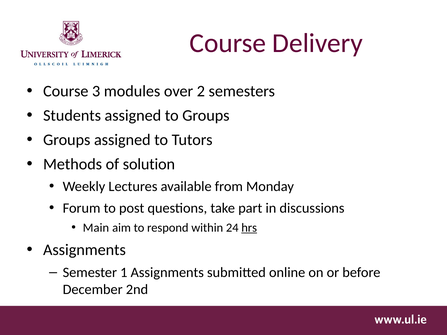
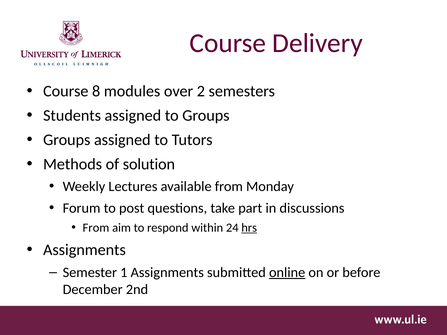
3: 3 -> 8 (96, 91)
Main: Main -> From (96, 228)
online underline: none -> present (287, 273)
